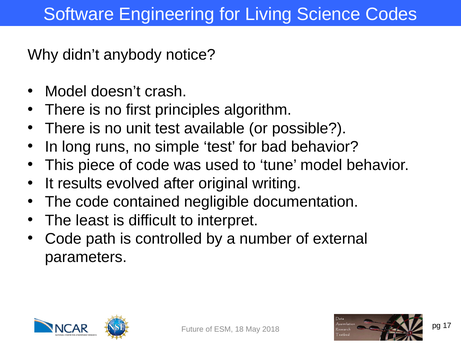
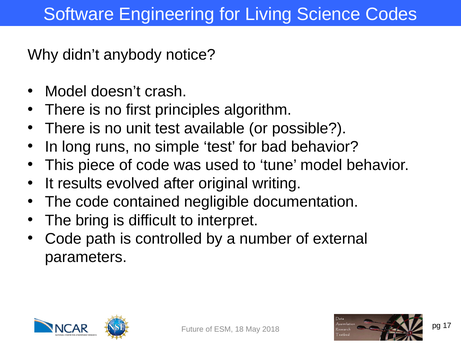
least: least -> bring (92, 221)
